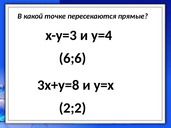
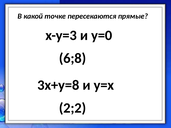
y=4: y=4 -> y=0 (102, 35)
6;6: 6;6 -> 6;8 (72, 58)
